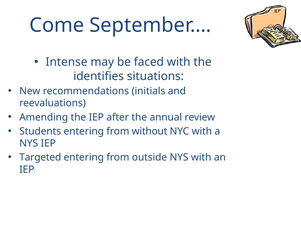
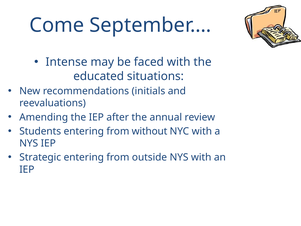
identifies: identifies -> educated (99, 76)
Targeted: Targeted -> Strategic (40, 157)
